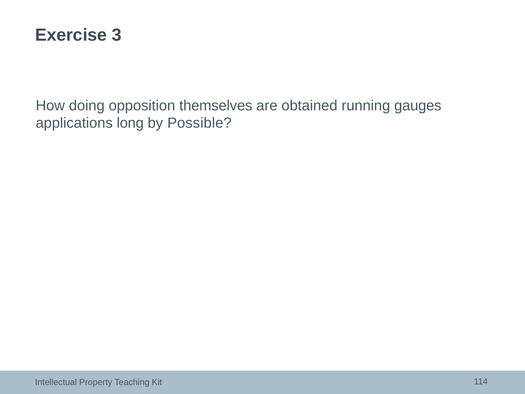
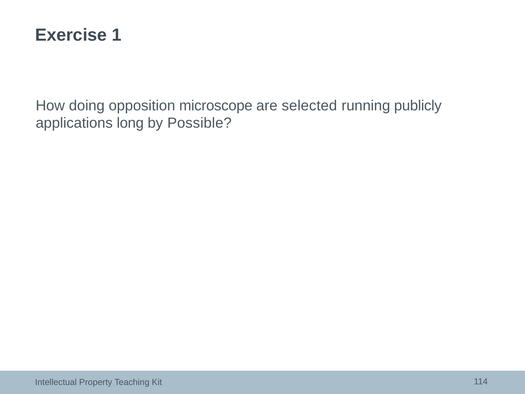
3: 3 -> 1 (117, 35)
themselves: themselves -> microscope (216, 105)
obtained: obtained -> selected (309, 105)
gauges: gauges -> publicly (418, 105)
